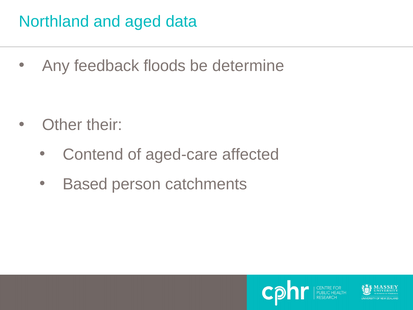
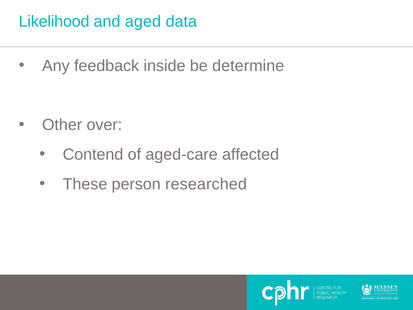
Northland: Northland -> Likelihood (54, 21)
floods: floods -> inside (164, 66)
their: their -> over (104, 125)
Based: Based -> These (85, 184)
catchments: catchments -> researched (206, 184)
